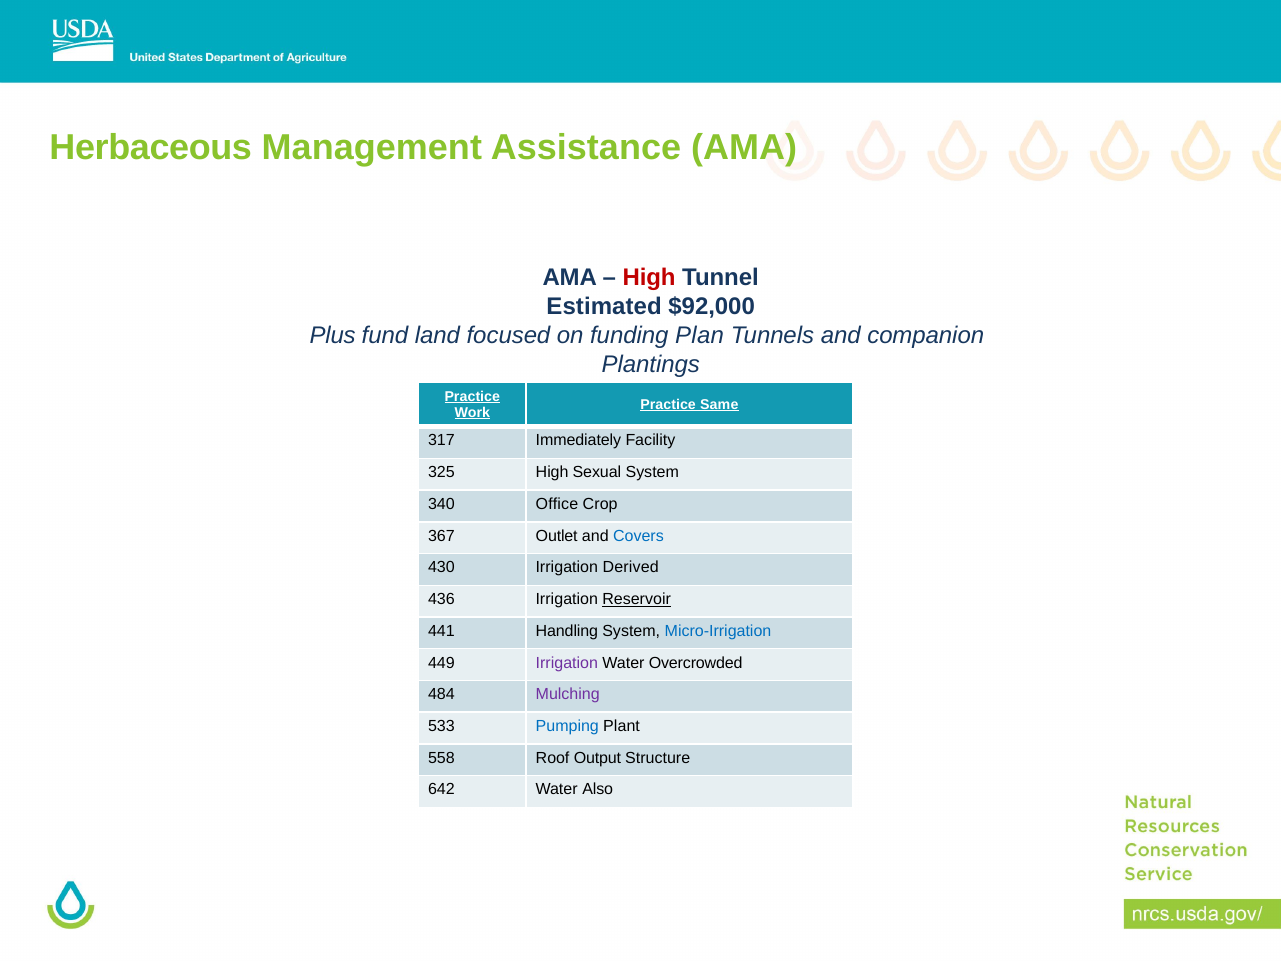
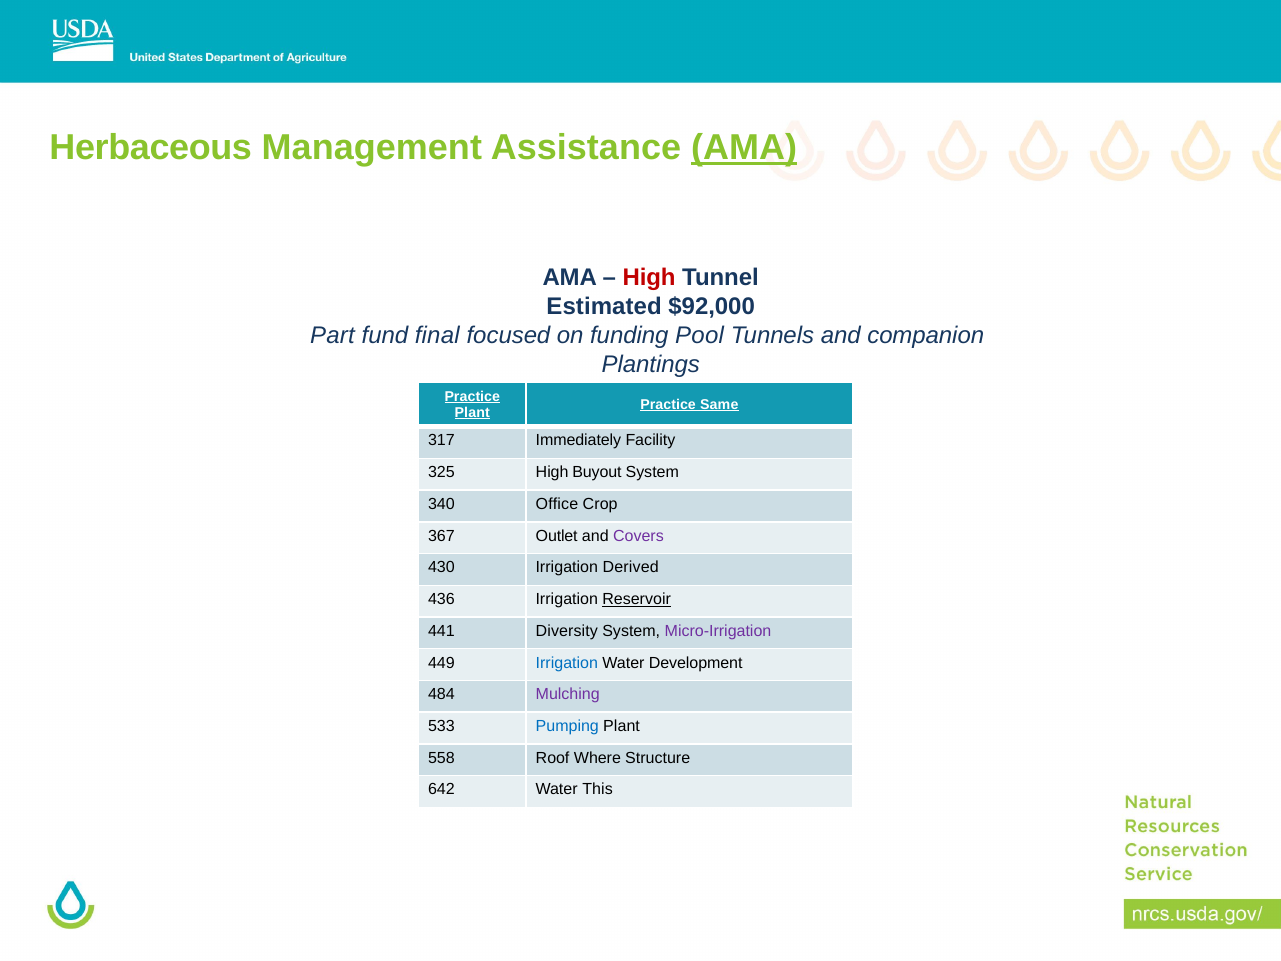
AMA underline: none -> present (744, 148)
Plus: Plus -> Part (332, 335)
land: land -> final (437, 335)
Plan: Plan -> Pool (700, 335)
Work: Work -> Plant (472, 412)
Sexual: Sexual -> Buyout (597, 472)
Covers colour: blue -> purple (638, 536)
Handling: Handling -> Diversity (567, 631)
Micro-Irrigation colour: blue -> purple (718, 631)
Irrigation colour: purple -> blue (567, 663)
Overcrowded: Overcrowded -> Development (696, 663)
Output: Output -> Where (597, 758)
Also: Also -> This (598, 789)
